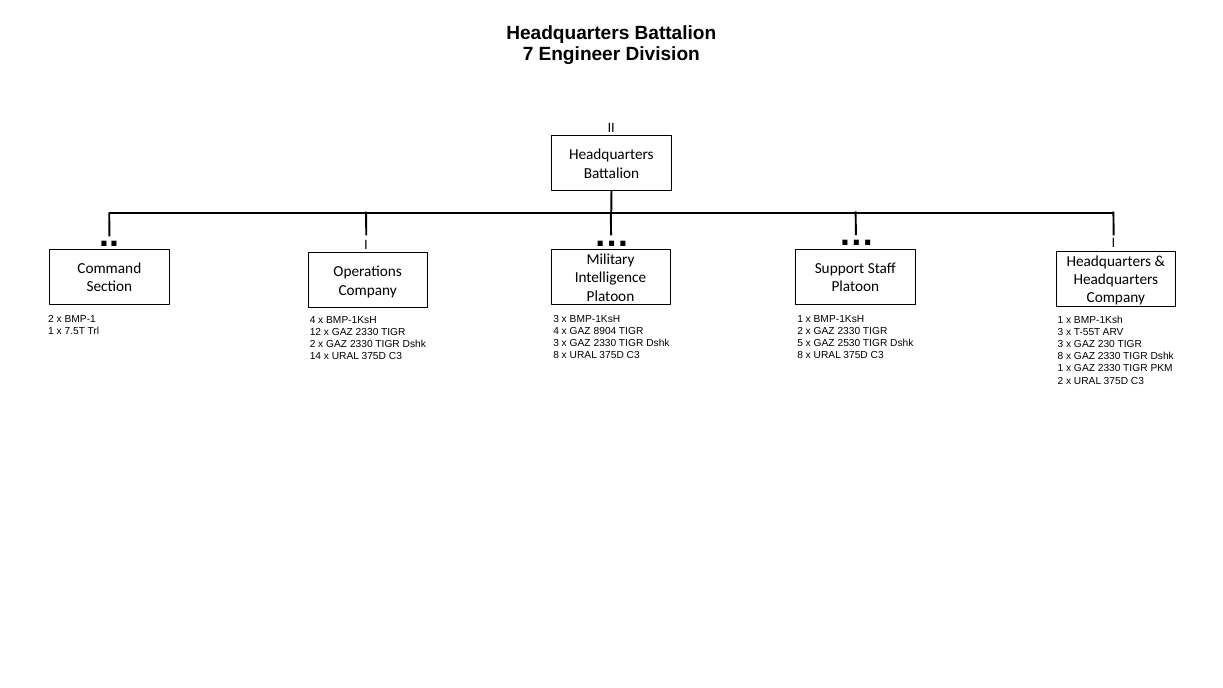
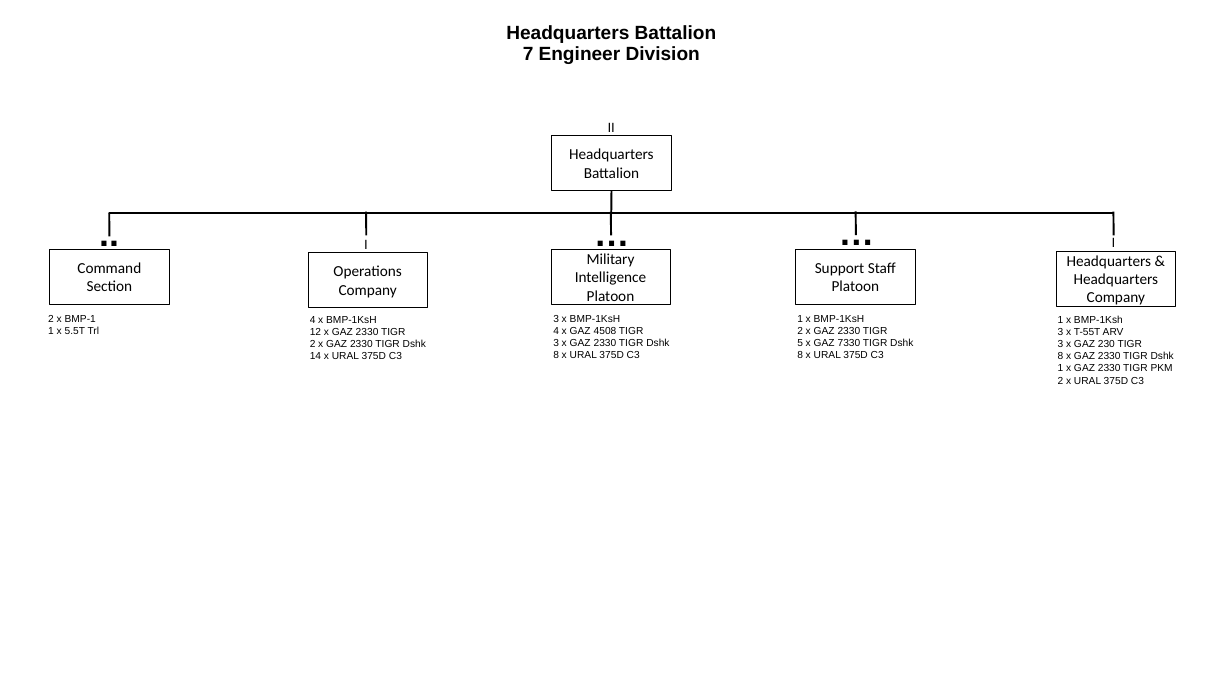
8904: 8904 -> 4508 (605, 331)
7.5T: 7.5T -> 5.5T (75, 332)
2530: 2530 -> 7330 (849, 343)
